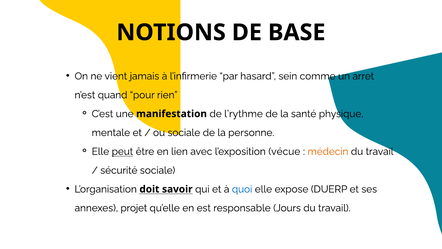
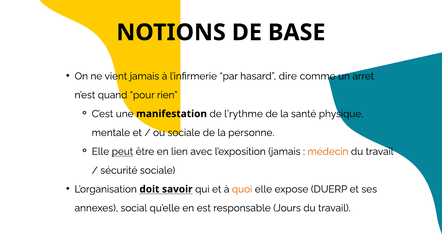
sein: sein -> dire (288, 76)
l’exposition vécue: vécue -> jamais (284, 151)
quoi colour: blue -> orange (242, 189)
projet: projet -> social (134, 208)
